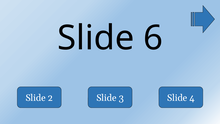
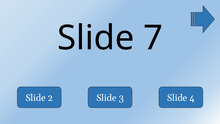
6: 6 -> 7 (153, 38)
